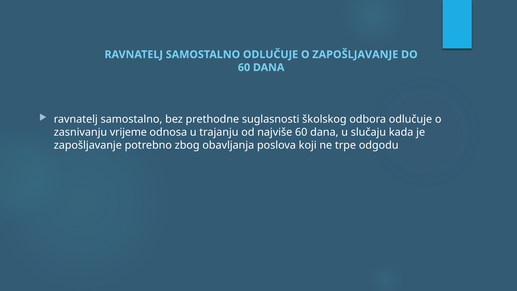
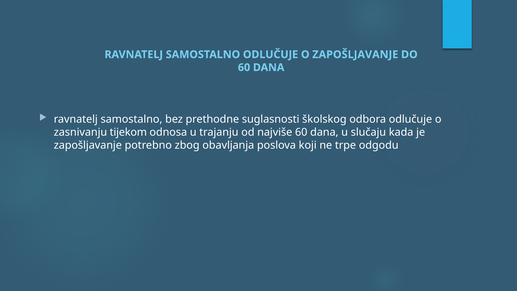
vrijeme: vrijeme -> tijekom (128, 132)
